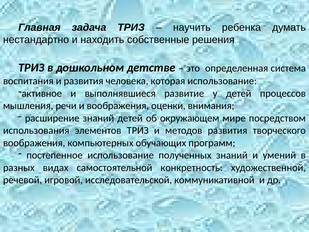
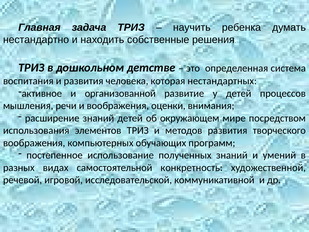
которая использование: использование -> нестандартных (222, 81)
выполнявшиеся: выполнявшиеся -> организованной (120, 93)
